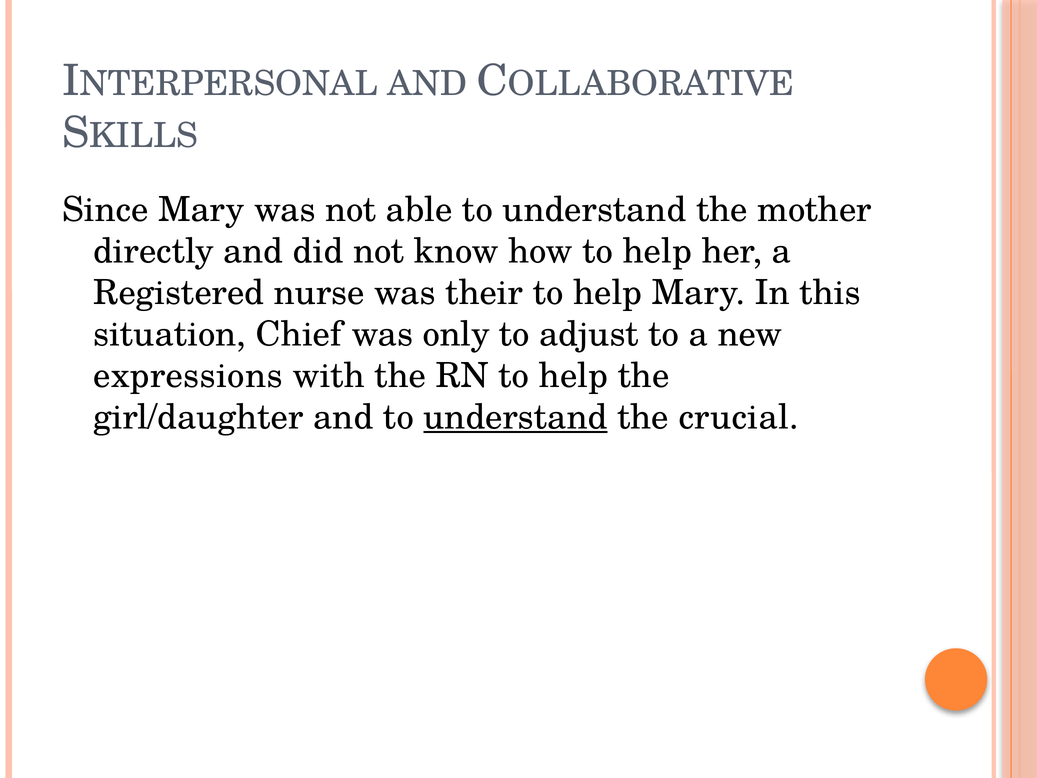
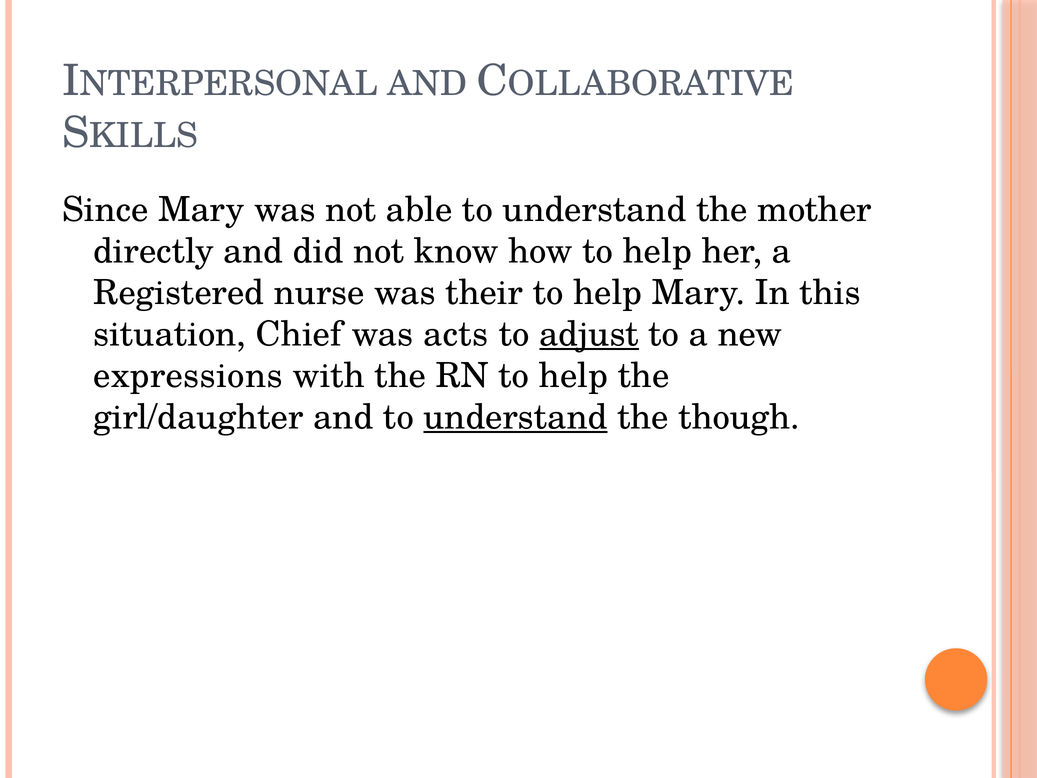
only: only -> acts (456, 334)
adjust underline: none -> present (589, 334)
crucial: crucial -> though (739, 417)
